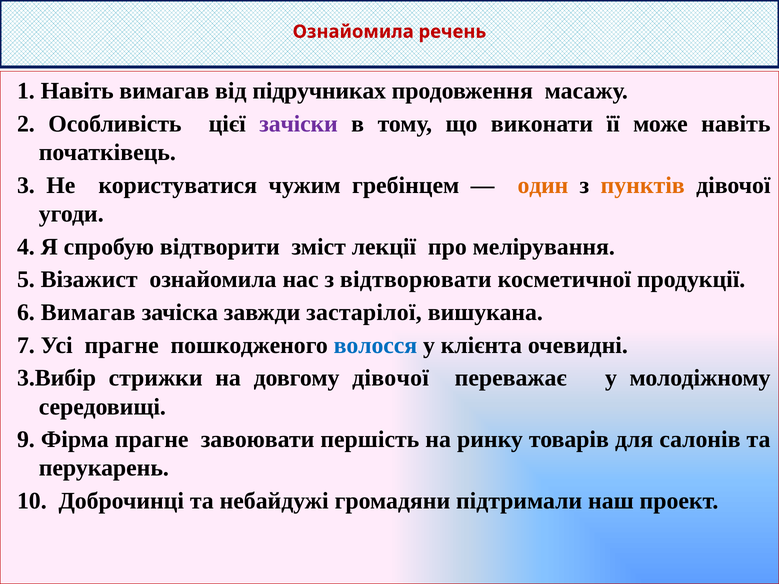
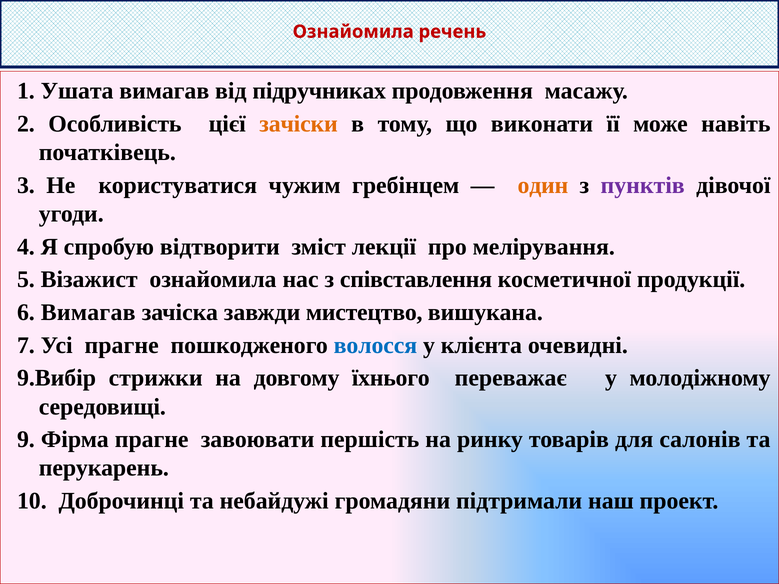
1 Навіть: Навіть -> Ушата (77, 91)
зачіски colour: purple -> orange (299, 124)
пунктів colour: orange -> purple (643, 185)
відтворювати: відтворювати -> співставлення (416, 280)
застарілої: застарілої -> мистецтво (364, 313)
3.Вибір: 3.Вибір -> 9.Вибір (57, 378)
довгому дівочої: дівочої -> їхнього (391, 378)
